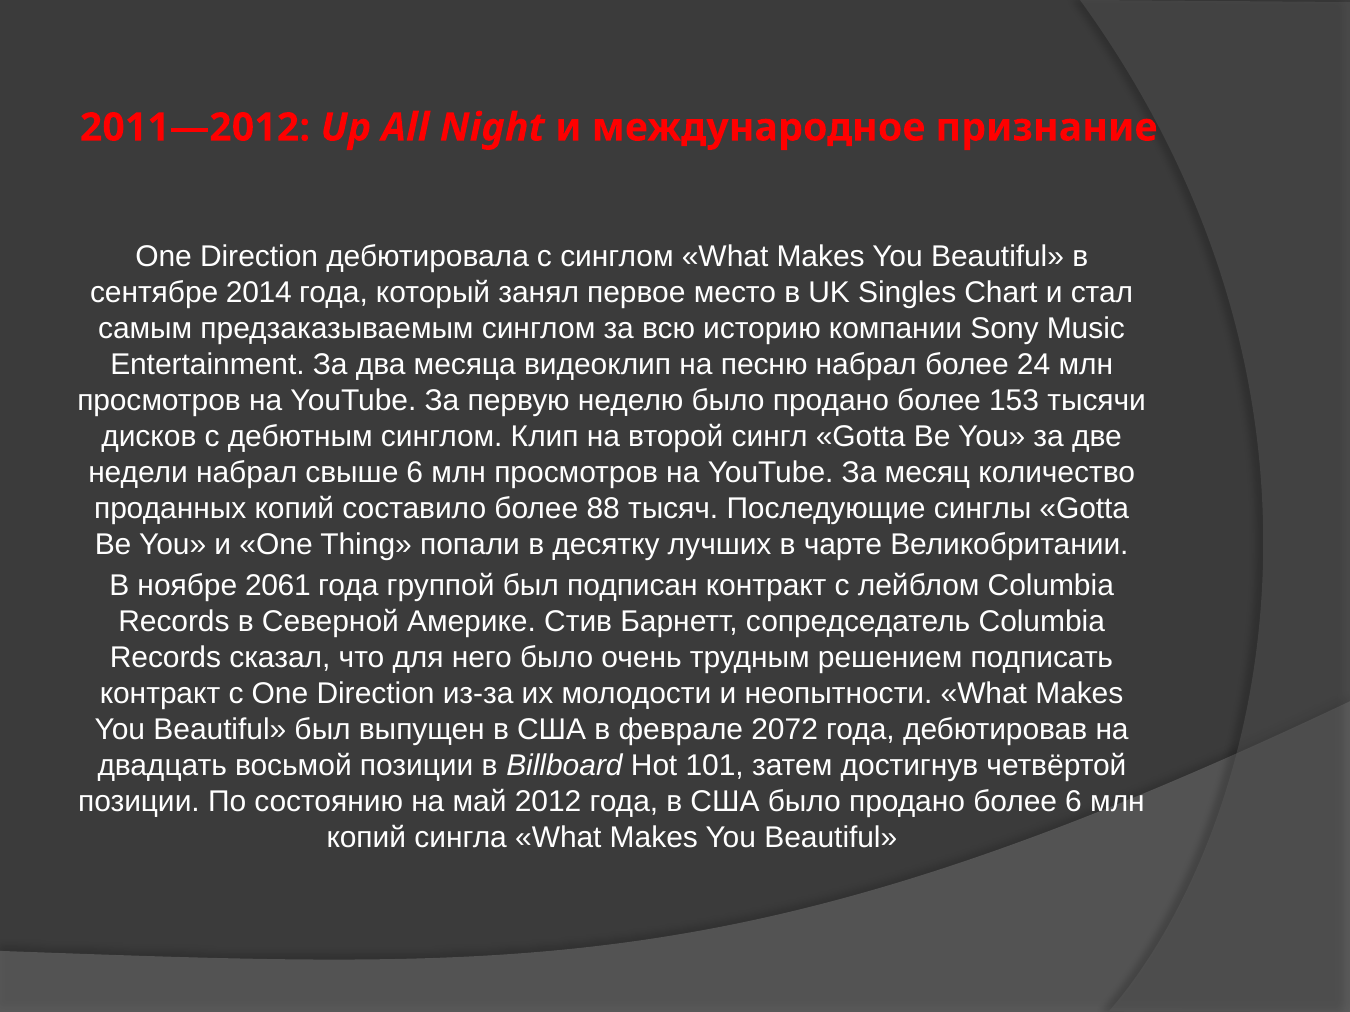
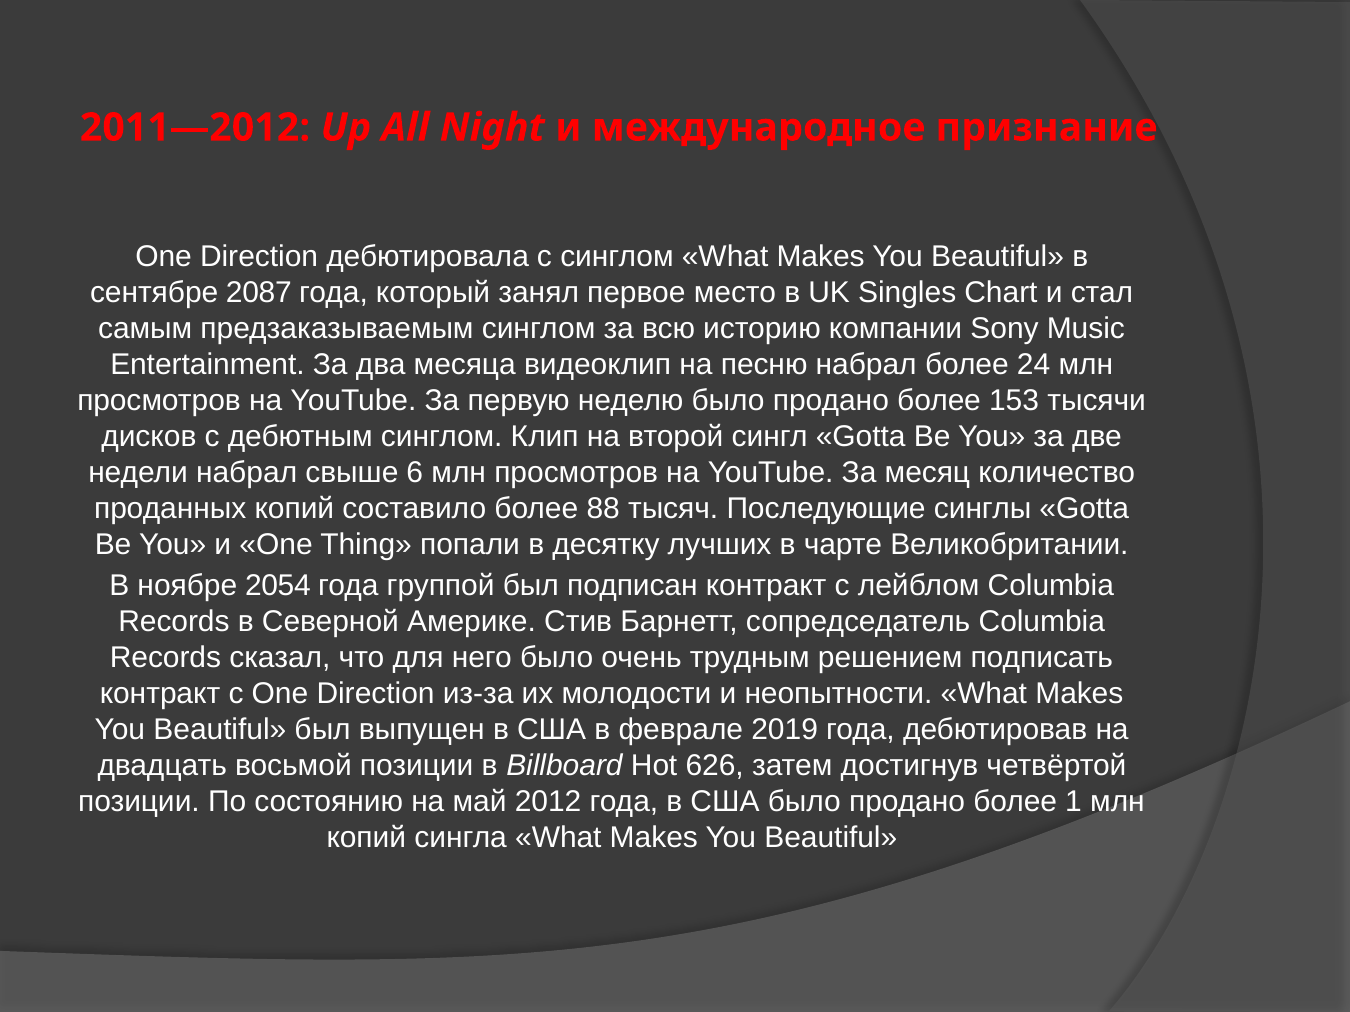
2014: 2014 -> 2087 (259, 293)
2061: 2061 -> 2054 (278, 586)
2072: 2072 -> 2019 (785, 730)
101: 101 -> 626 (715, 766)
более 6: 6 -> 1 (1074, 802)
